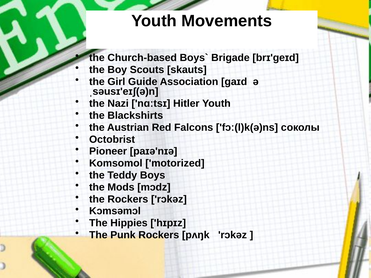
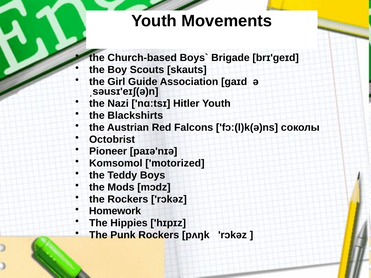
Kɔmsəmɔl: Kɔmsəmɔl -> Homework (115, 211)
